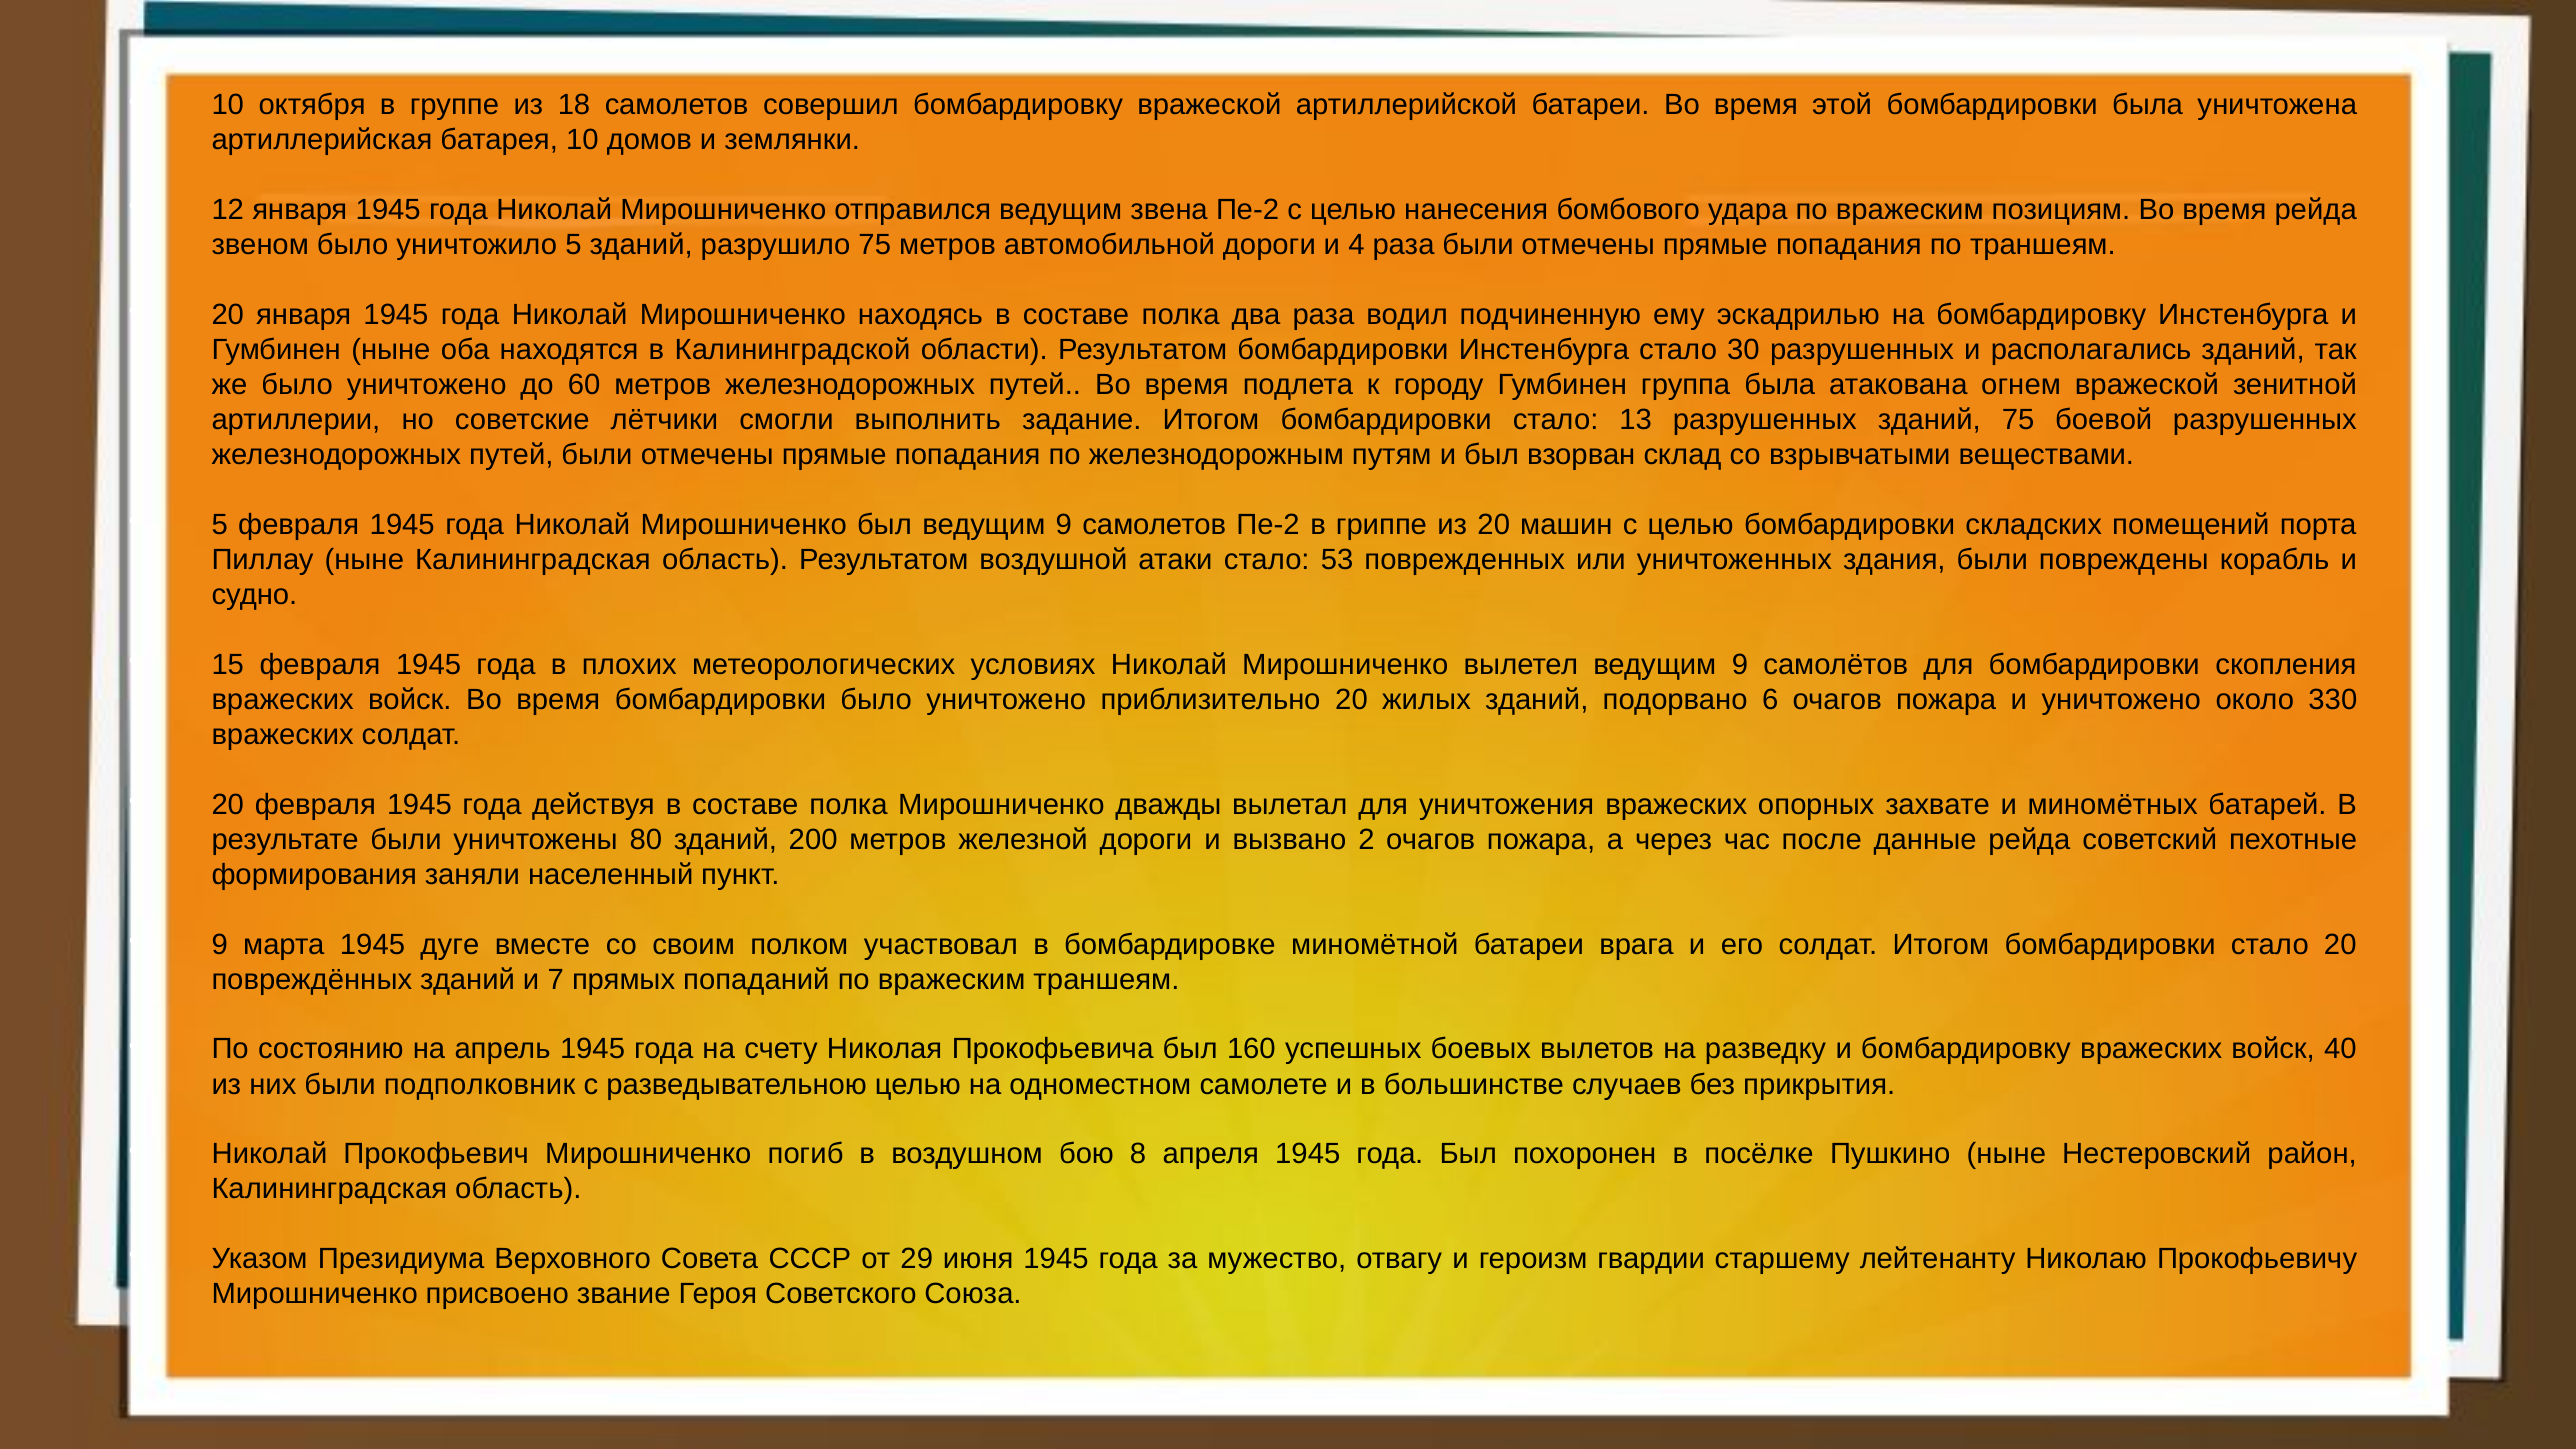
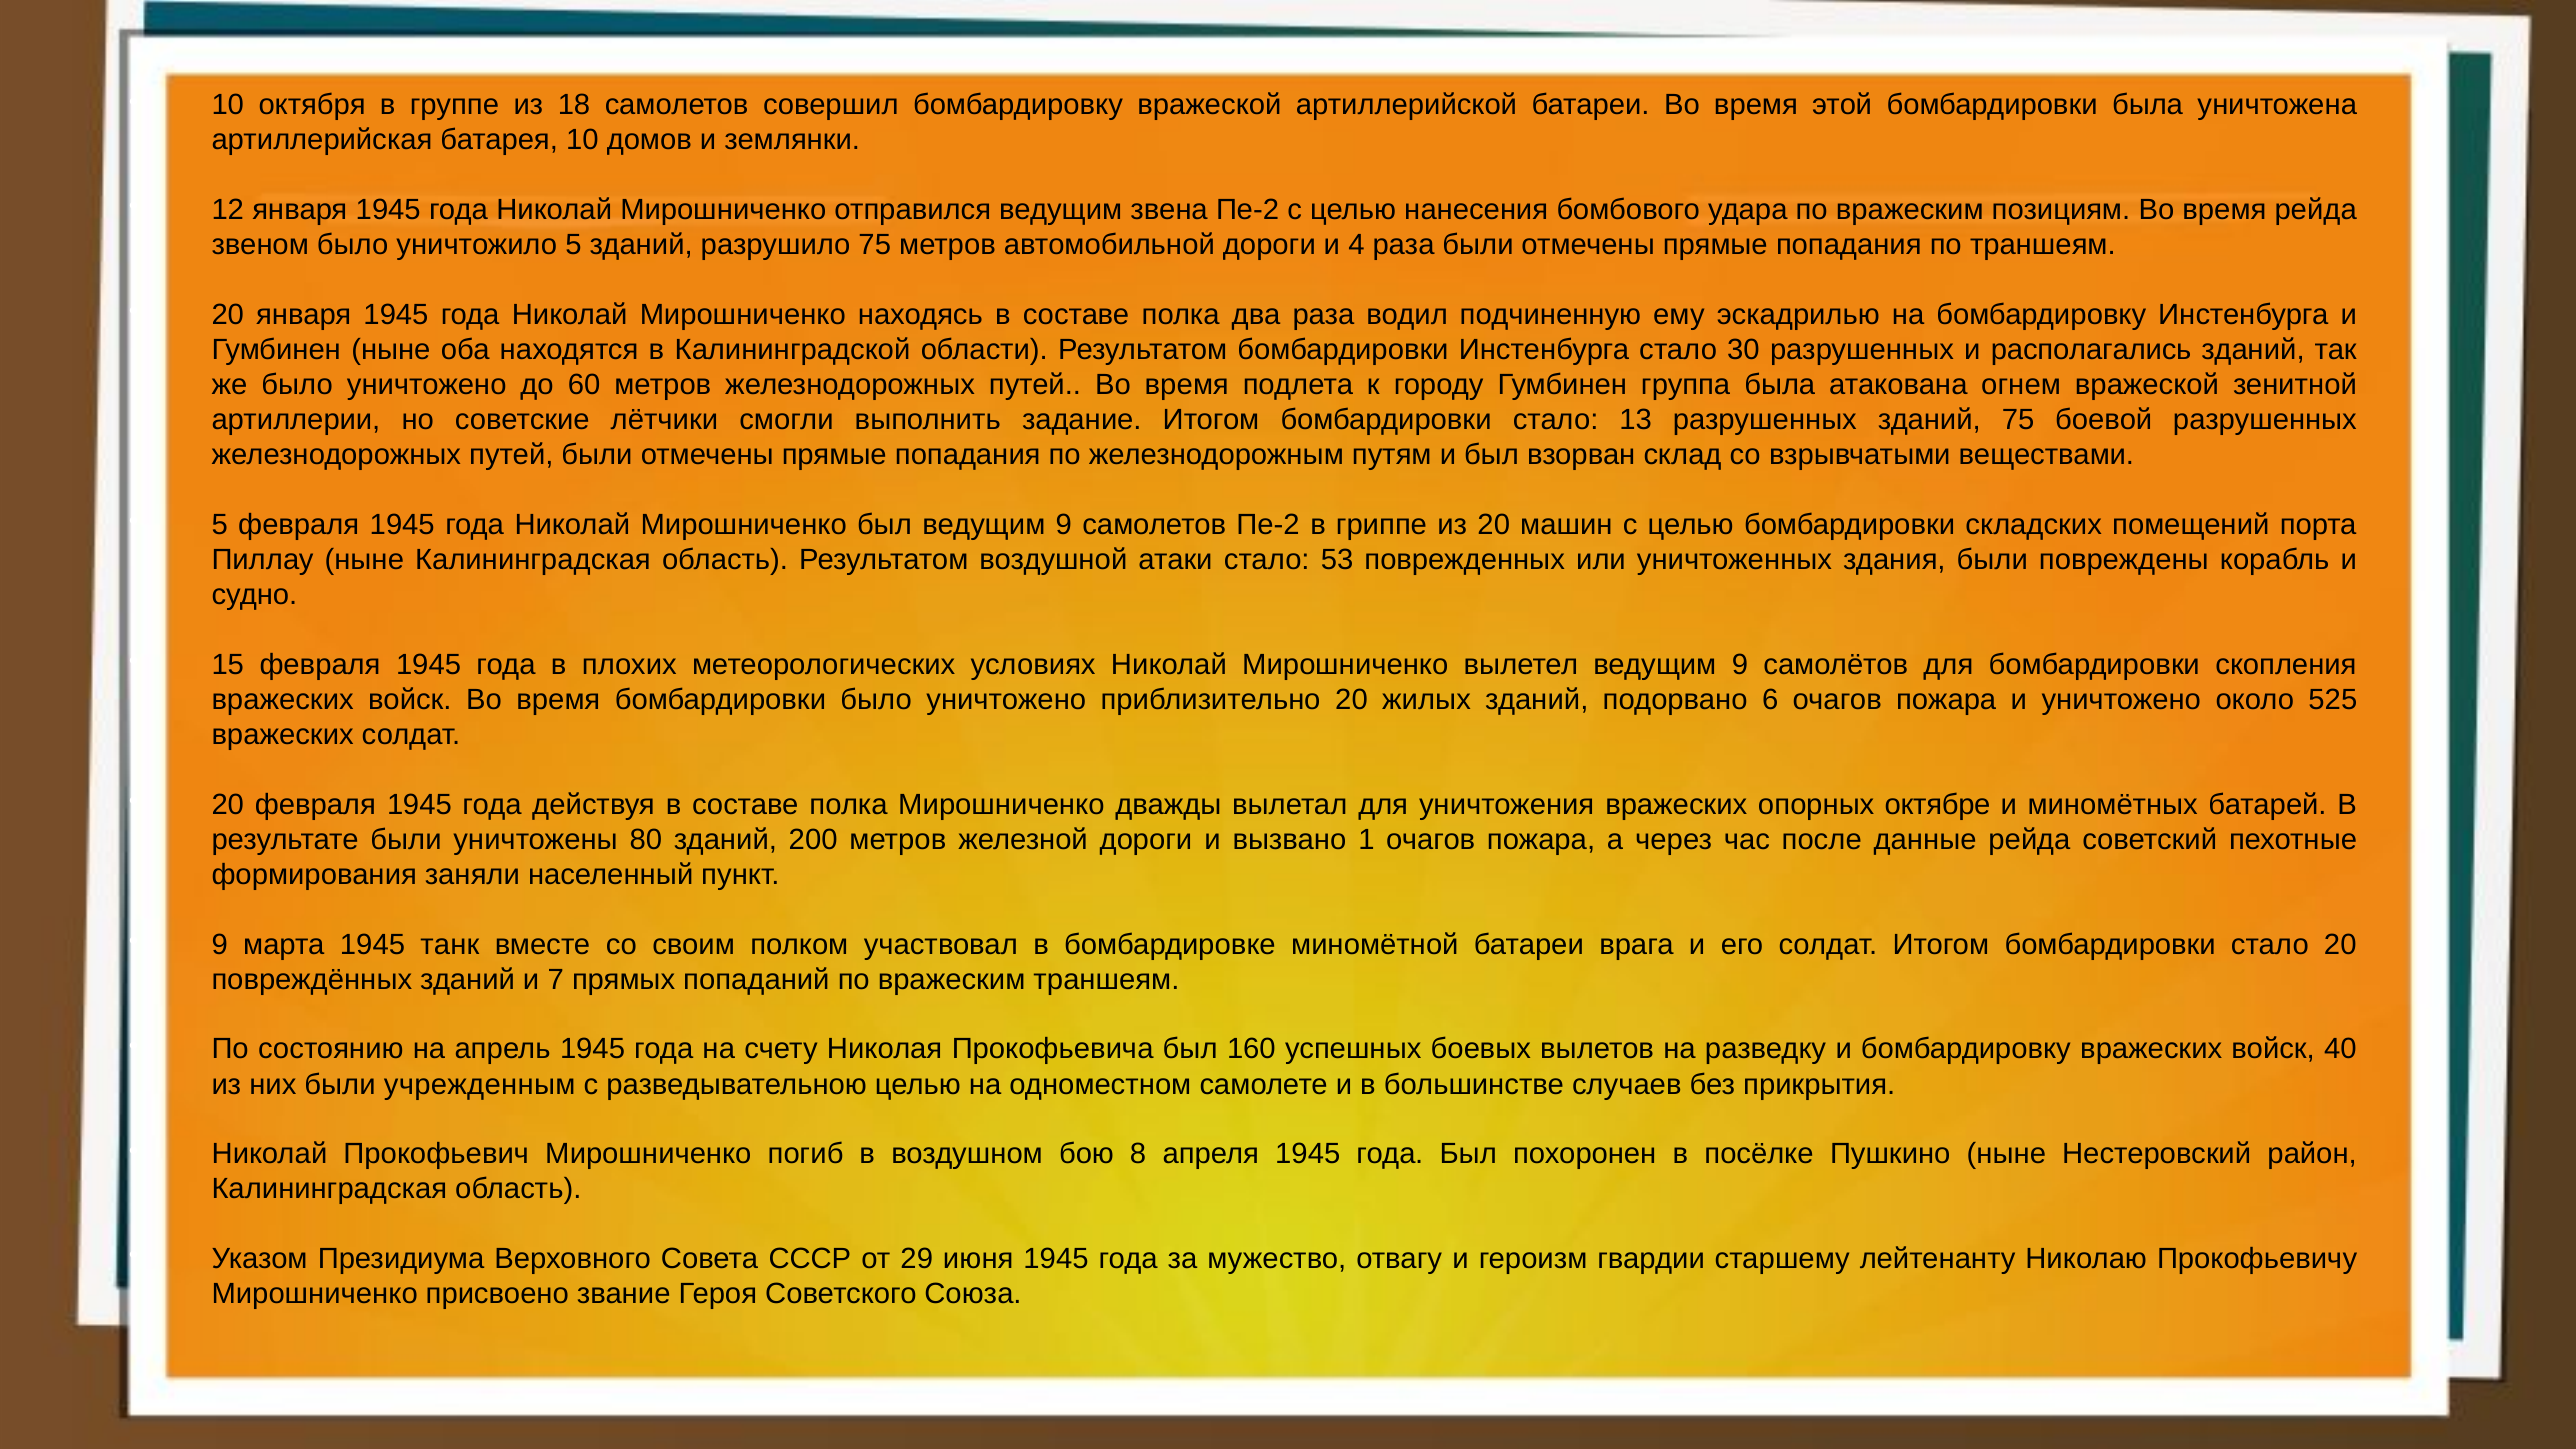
330: 330 -> 525 (2333, 700)
захвате: захвате -> октябре (1938, 805)
2: 2 -> 1 (1366, 840)
дуге: дуге -> танк (450, 945)
подполковник: подполковник -> учрежденным (480, 1085)
